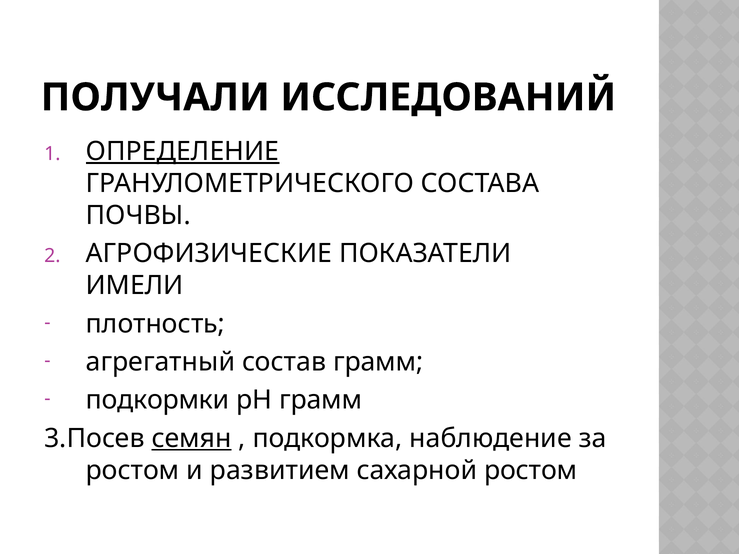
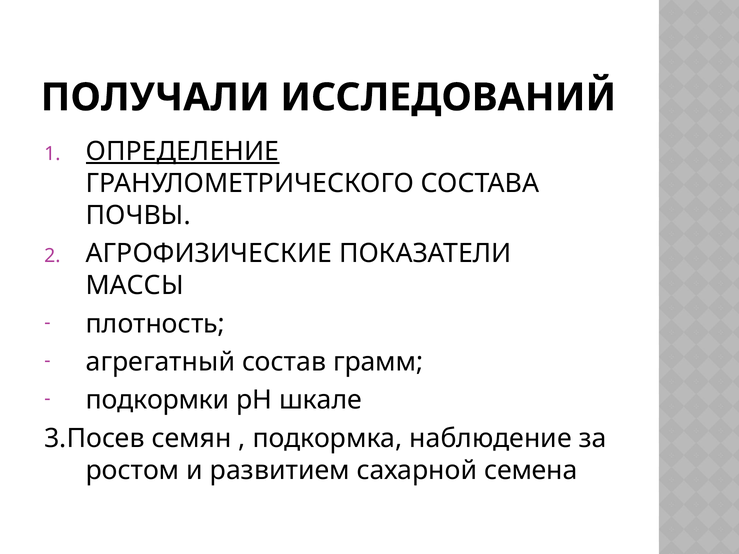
ИМЕЛИ: ИМЕЛИ -> МАССЫ (135, 286)
рН грамм: грамм -> шкале (321, 400)
семян underline: present -> none (192, 438)
сахарной ростом: ростом -> семена (531, 470)
